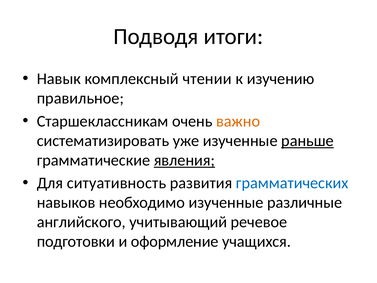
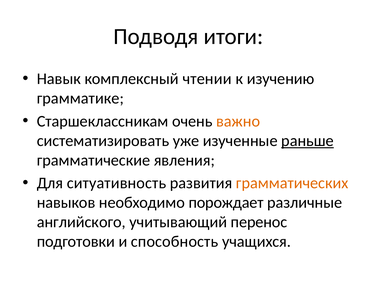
правильное: правильное -> грамматике (80, 98)
явления underline: present -> none (184, 160)
грамматических colour: blue -> orange (292, 183)
необходимо изученные: изученные -> порождает (226, 202)
речевое: речевое -> перенос (259, 222)
оформление: оформление -> способность (175, 241)
